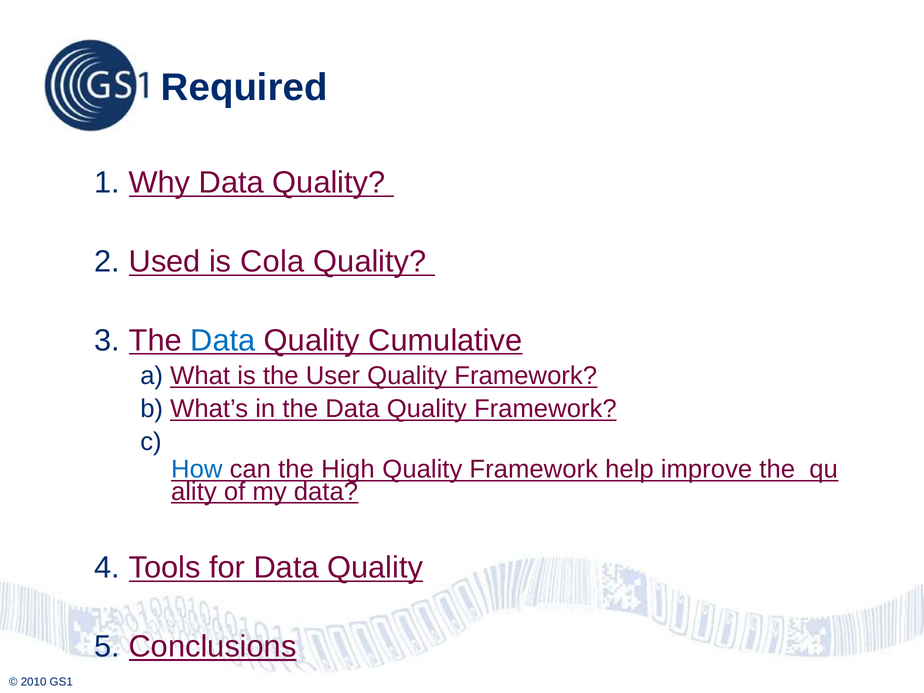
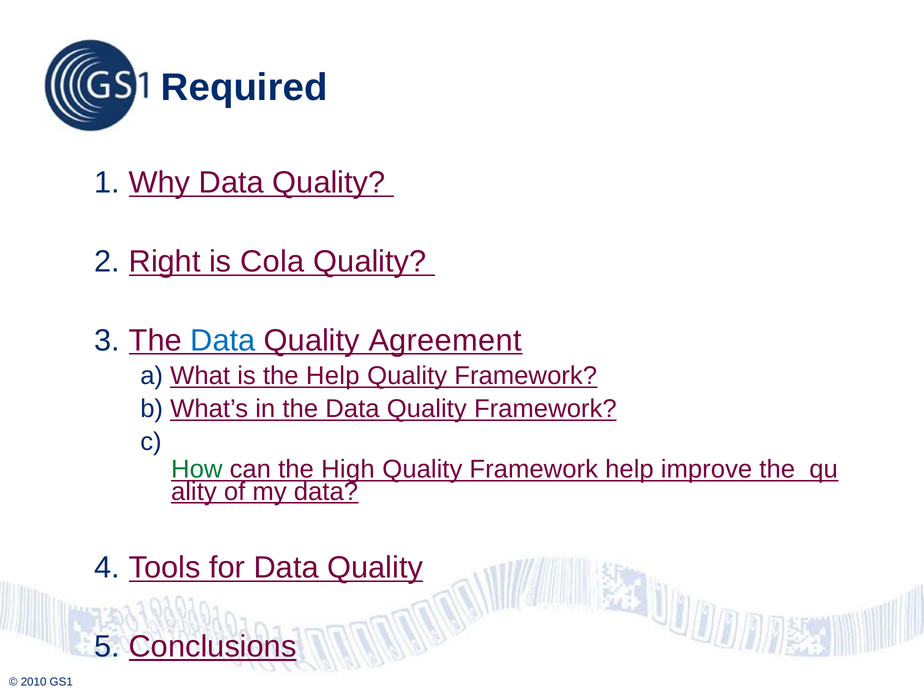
Used: Used -> Right (165, 262)
Cumulative: Cumulative -> Agreement (445, 340)
the User: User -> Help (333, 376)
How colour: blue -> green (197, 469)
